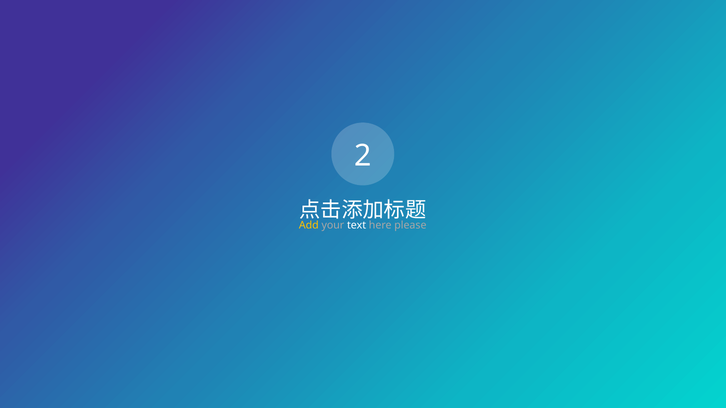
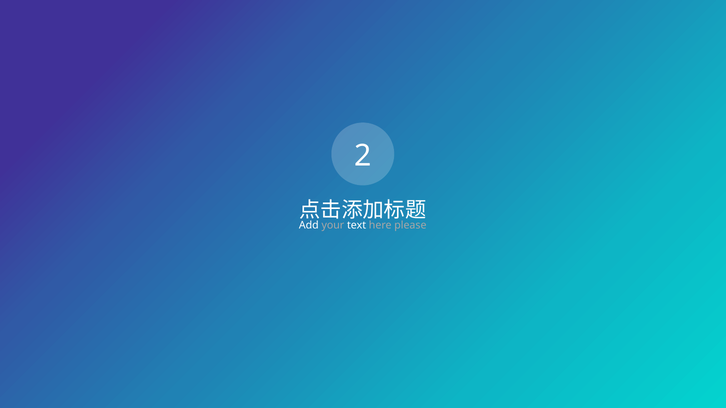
Add colour: yellow -> white (309, 226)
